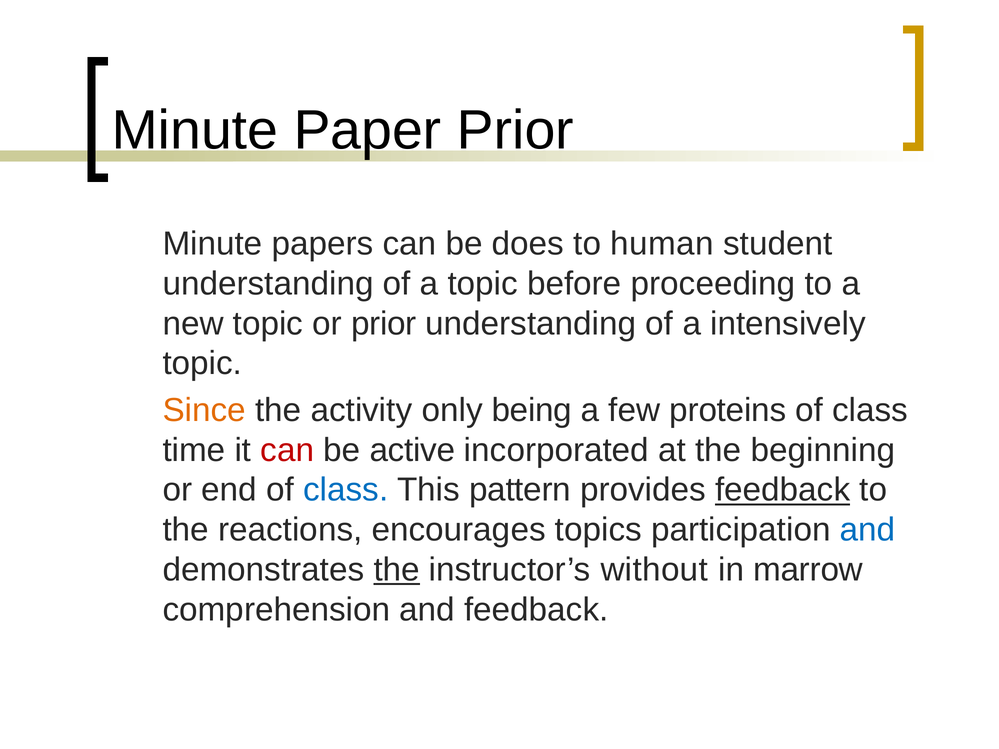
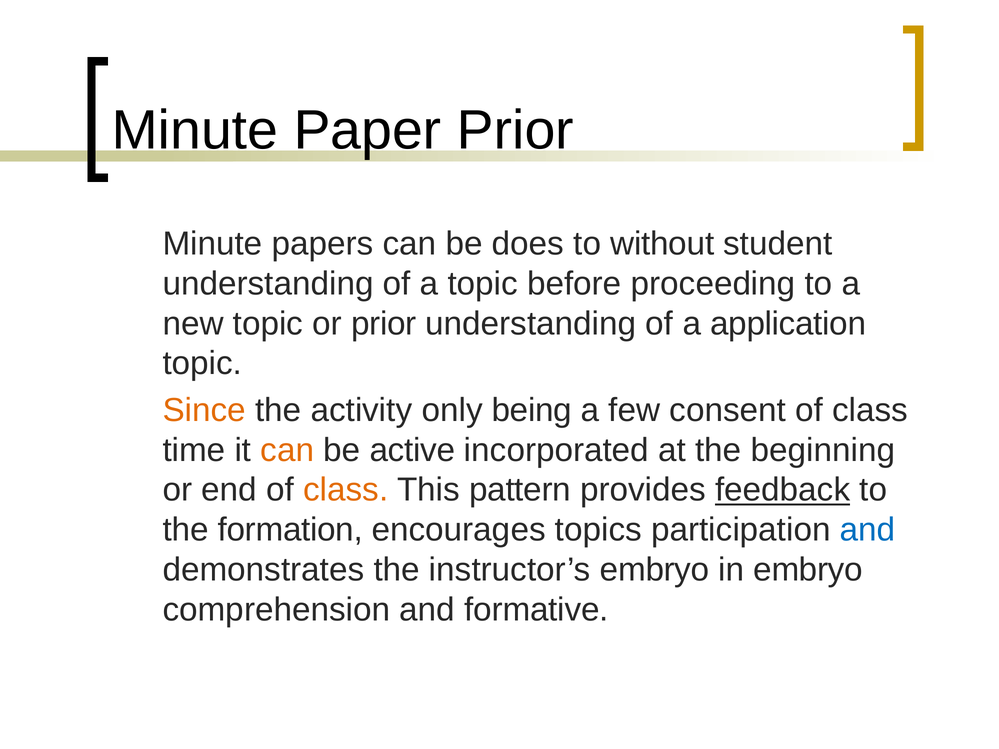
human: human -> without (662, 244)
intensively: intensively -> application (788, 324)
proteins: proteins -> consent (728, 410)
can colour: red -> orange (287, 450)
class colour: blue -> orange (346, 490)
reactions: reactions -> formation (290, 530)
the underline: present -> none (397, 570)
instructor’s without: without -> embryo (655, 570)
in marrow: marrow -> embryo (808, 570)
and feedback: feedback -> formative (536, 610)
